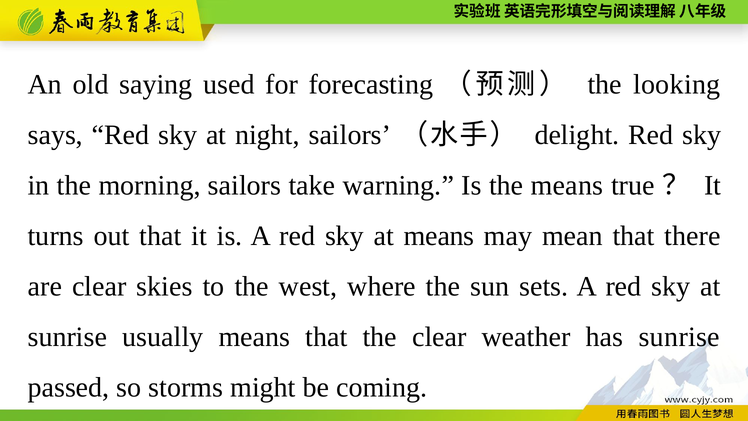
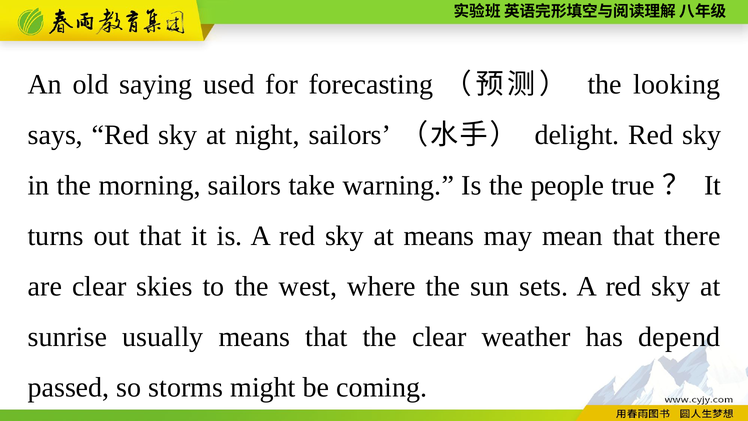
the means: means -> people (567, 185)
has sunrise: sunrise -> depend (679, 337)
